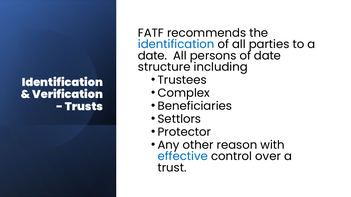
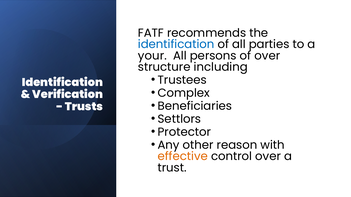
date: date -> your (152, 56)
of date: date -> over (267, 56)
effective colour: blue -> orange (183, 157)
